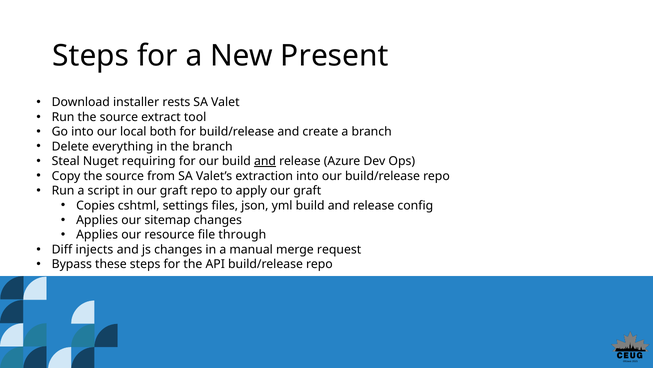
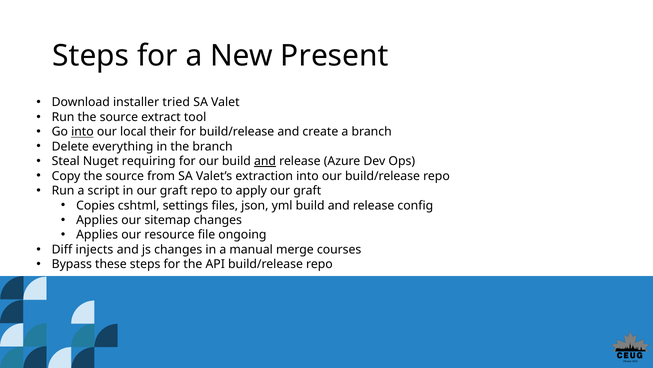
rests: rests -> tried (176, 102)
into underline: none -> present (82, 132)
both: both -> their (163, 132)
through: through -> ongoing (242, 234)
request: request -> courses (339, 249)
